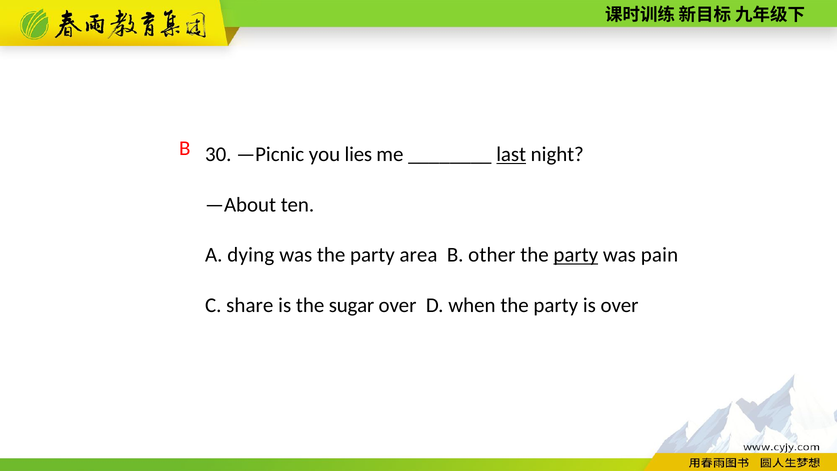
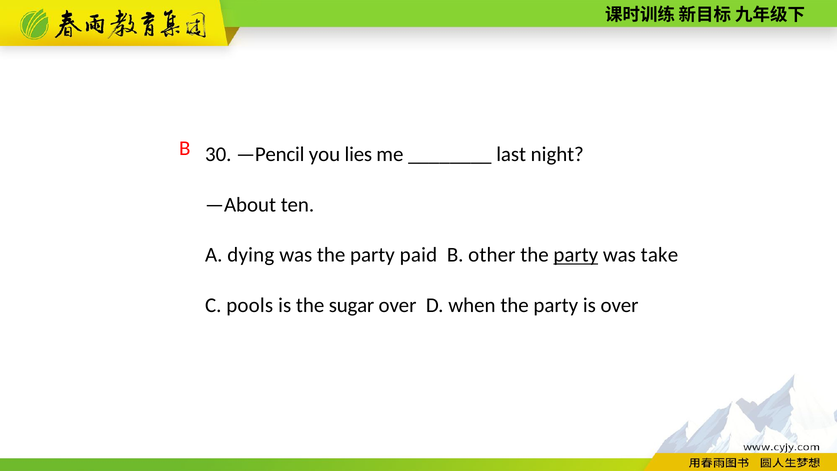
—Picnic: —Picnic -> —Pencil (270, 154)
last underline: present -> none (511, 154)
area: area -> paid (418, 255)
pain: pain -> take (659, 255)
share: share -> pools (250, 305)
